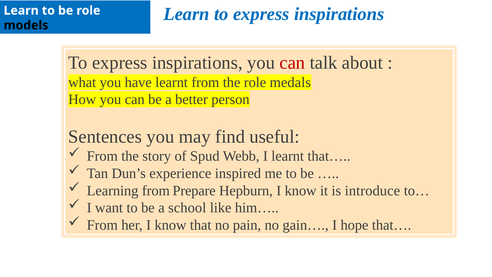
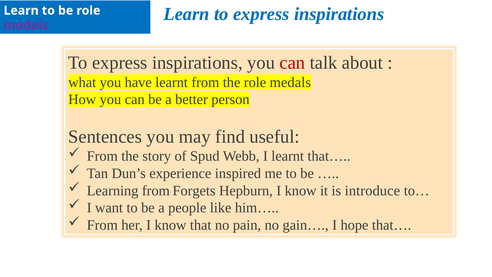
models colour: black -> purple (26, 25)
Prepare: Prepare -> Forgets (194, 190)
school: school -> people (187, 208)
